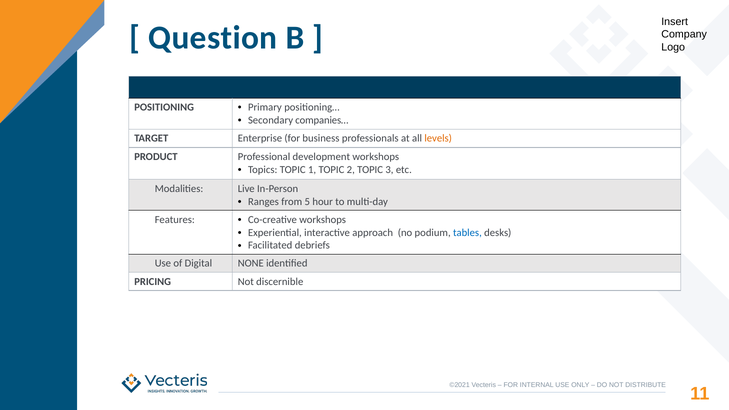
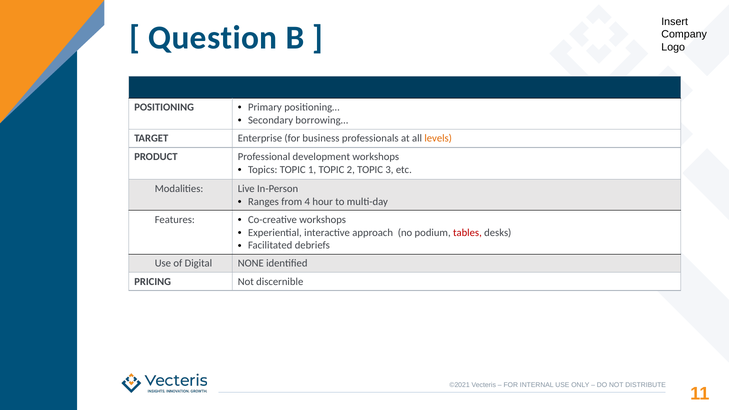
companies…: companies… -> borrowing… (322, 120)
5: 5 -> 4 (307, 202)
tables colour: blue -> red (467, 233)
